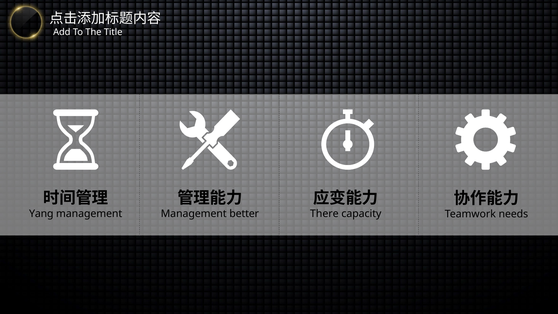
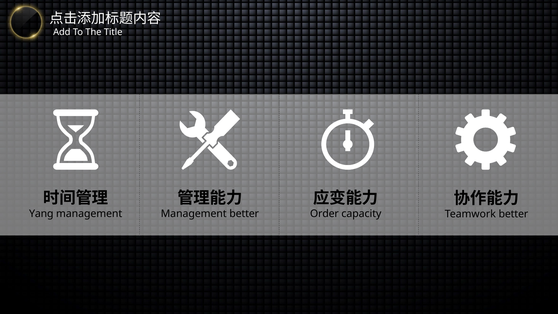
There: There -> Order (324, 214)
Teamwork needs: needs -> better (513, 214)
